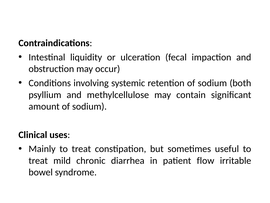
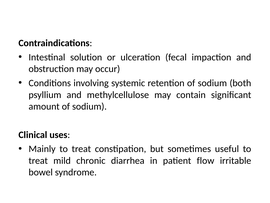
liquidity: liquidity -> solution (86, 57)
